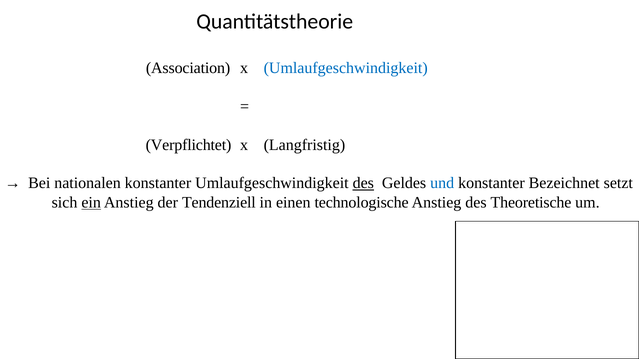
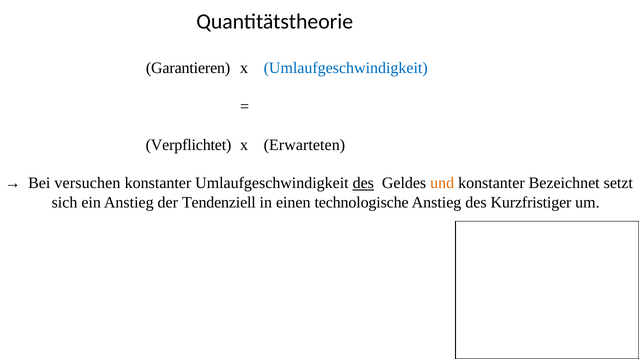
Association: Association -> Garantieren (188, 68)
Langfristig: Langfristig -> Erwarteten (304, 145)
nationalen: nationalen -> versuchen (87, 183)
und colour: blue -> orange (442, 183)
ein underline: present -> none (91, 203)
Theoretische: Theoretische -> Kurzfristiger (531, 203)
